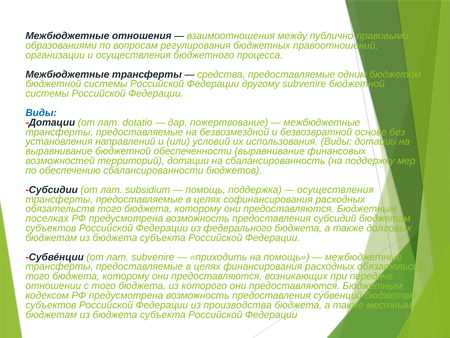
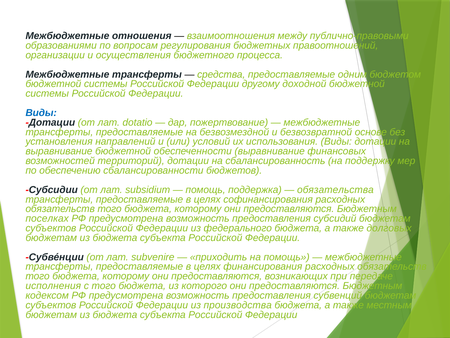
другому subvenire: subvenire -> доходной (304, 84)
осуществления: осуществления -> обязательства (335, 189)
отношении: отношении -> исполнения (53, 285)
